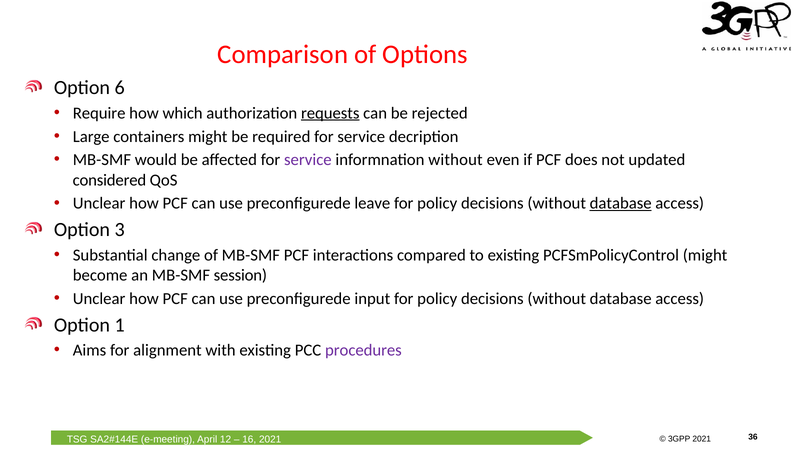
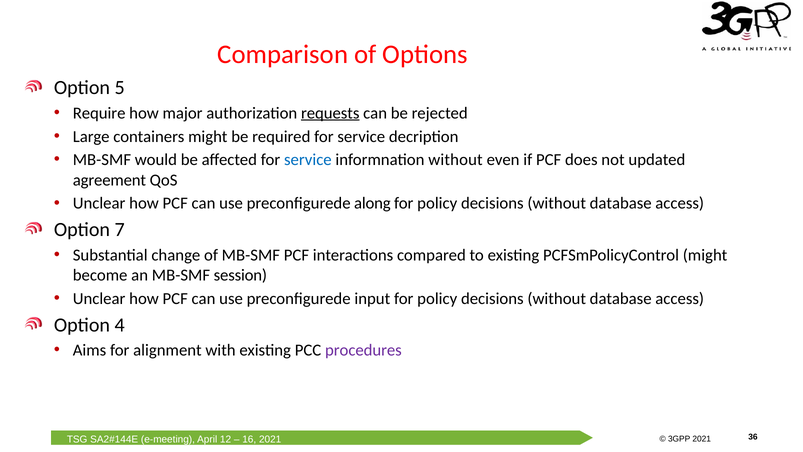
6: 6 -> 5 (120, 88)
which: which -> major (183, 113)
service colour: purple -> blue (308, 160)
considered: considered -> agreement (109, 180)
leave: leave -> along (372, 203)
database underline: present -> none (621, 203)
3: 3 -> 7 (120, 230)
1: 1 -> 4 (120, 325)
